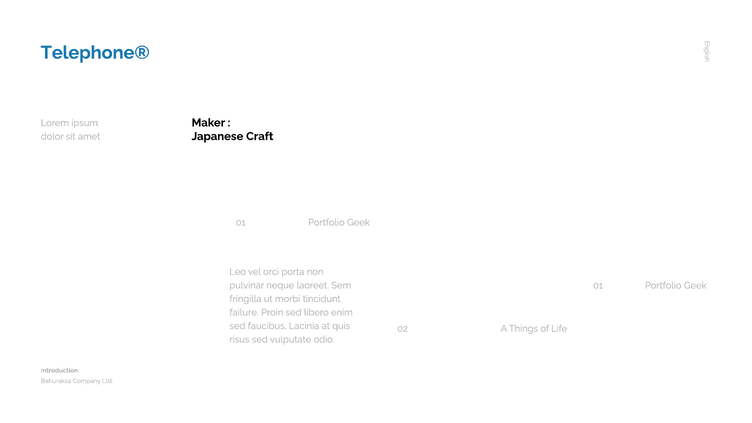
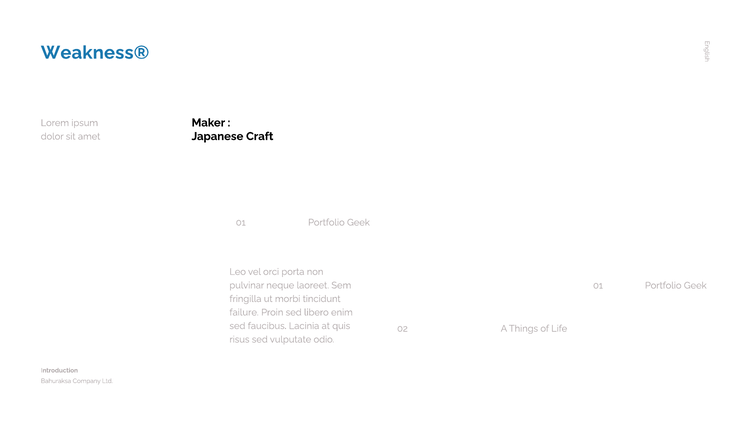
Telephone®: Telephone® -> Weakness® (95, 53)
